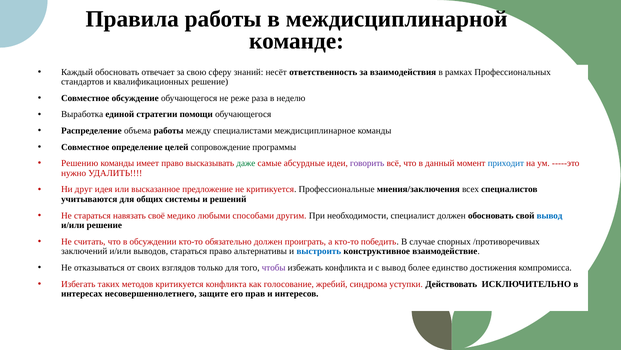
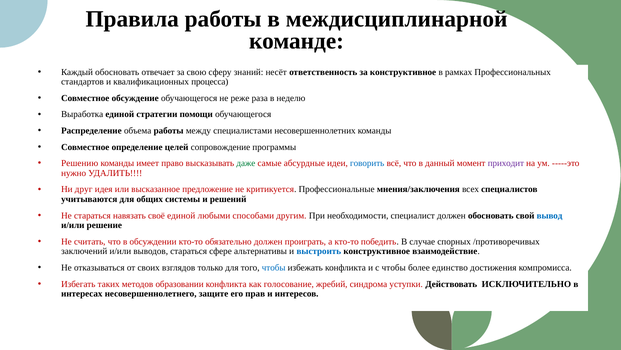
за взаимодействия: взаимодействия -> конструктивное (403, 72)
квалификационных решение: решение -> процесса (210, 82)
междисциплинарное: междисциплинарное -> несовершеннолетних (315, 130)
говорить colour: purple -> blue (367, 163)
приходит colour: blue -> purple (506, 163)
своё медико: медико -> единой (181, 215)
стараться право: право -> сфере (221, 251)
чтобы colour: purple -> blue (274, 267)
с вывод: вывод -> чтобы (394, 267)
методов критикуется: критикуется -> образовании (180, 283)
